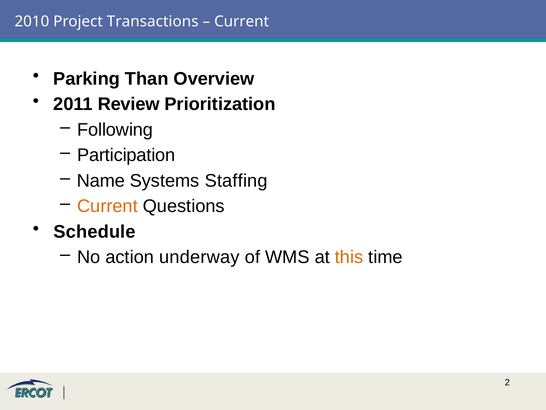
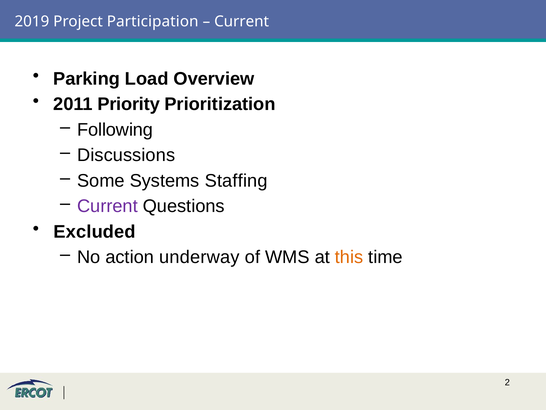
2010: 2010 -> 2019 (32, 22)
Transactions: Transactions -> Participation (153, 22)
Than: Than -> Load (147, 79)
Review: Review -> Priority (129, 104)
Participation: Participation -> Discussions (126, 155)
Name: Name -> Some (101, 181)
Current colour: orange -> purple (107, 206)
Schedule: Schedule -> Excluded (95, 231)
